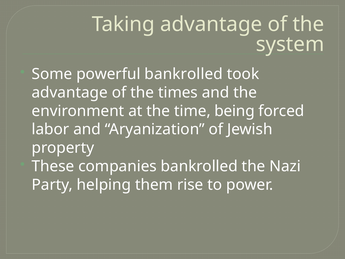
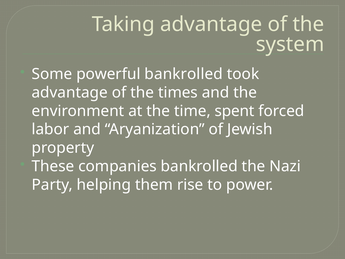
being: being -> spent (235, 111)
